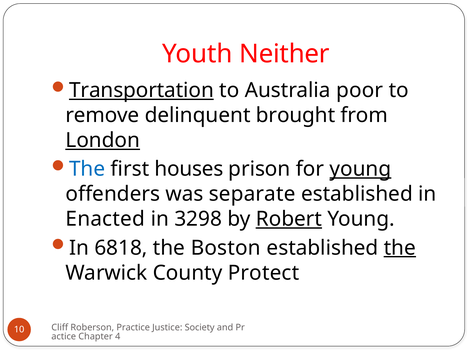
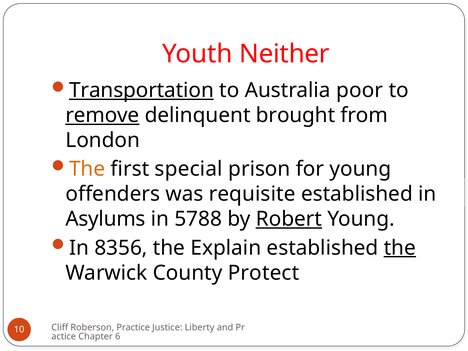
remove underline: none -> present (102, 115)
London underline: present -> none (103, 140)
The colour: blue -> orange (87, 169)
houses: houses -> special (189, 169)
young underline: present -> none (360, 169)
separate: separate -> requisite (252, 194)
Enacted: Enacted -> Asylums (106, 219)
3298: 3298 -> 5788 (198, 219)
6818: 6818 -> 8356 (121, 248)
Boston: Boston -> Explain (226, 248)
Society: Society -> Liberty (200, 327)
4: 4 -> 6 (118, 337)
